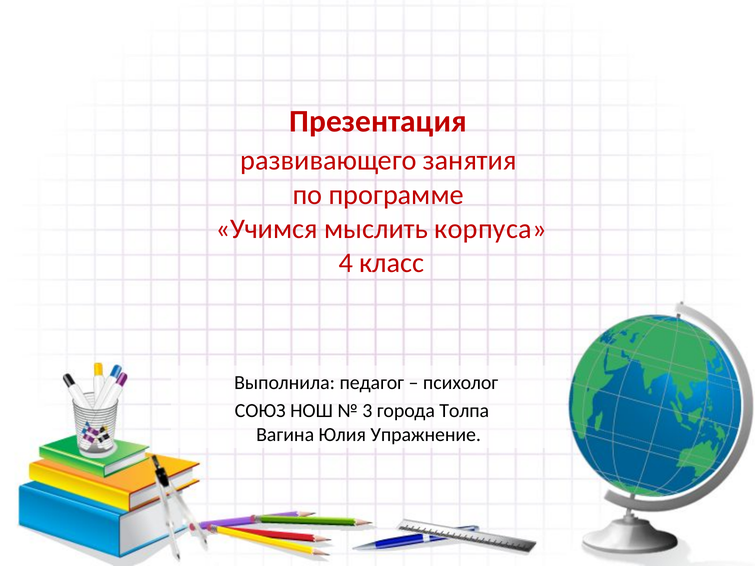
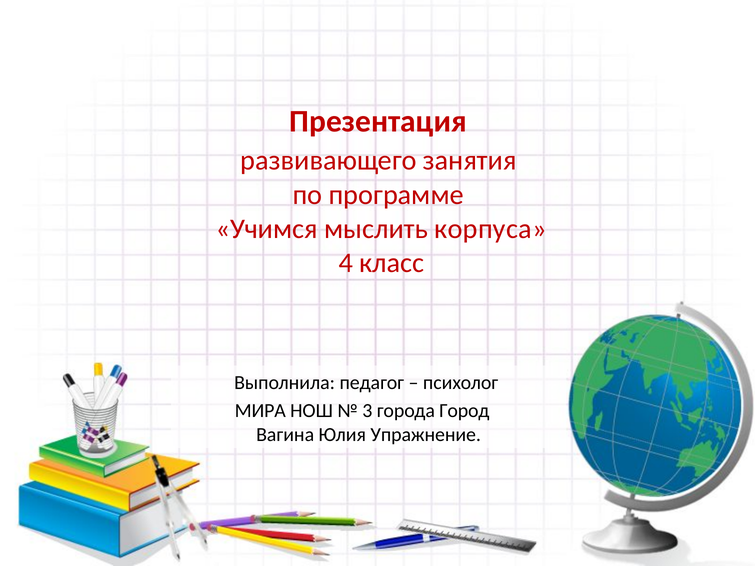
СОЮЗ: СОЮЗ -> МИРА (260, 411)
Толпа: Толпа -> Город (464, 411)
